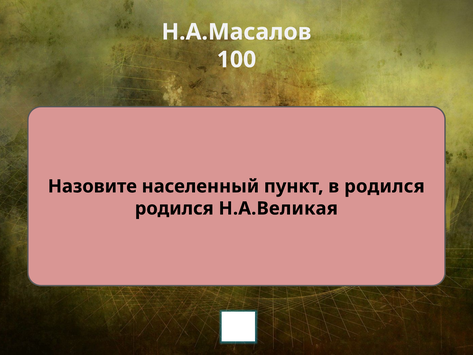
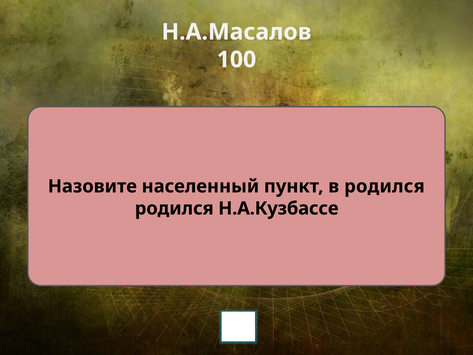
Н.А.Великая: Н.А.Великая -> Н.А.Кузбассе (278, 208)
